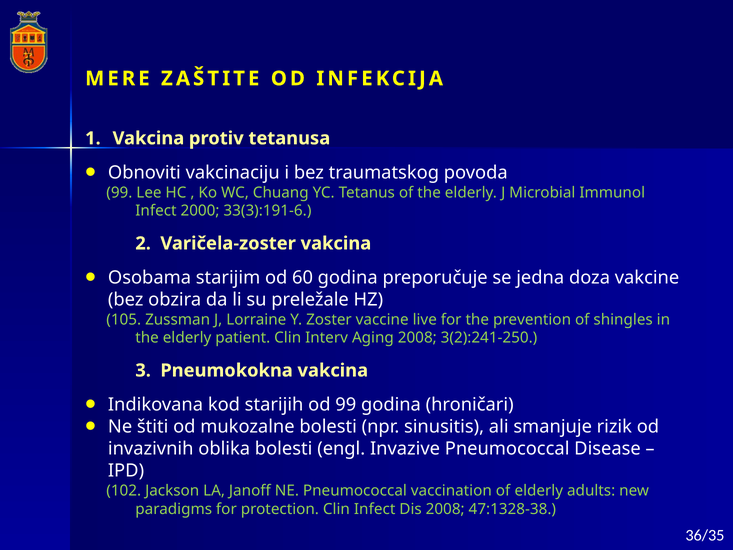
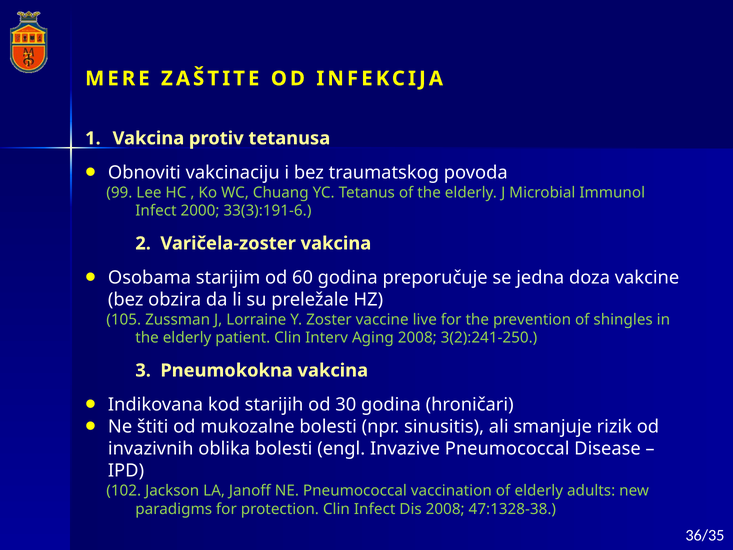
od 99: 99 -> 30 (346, 405)
